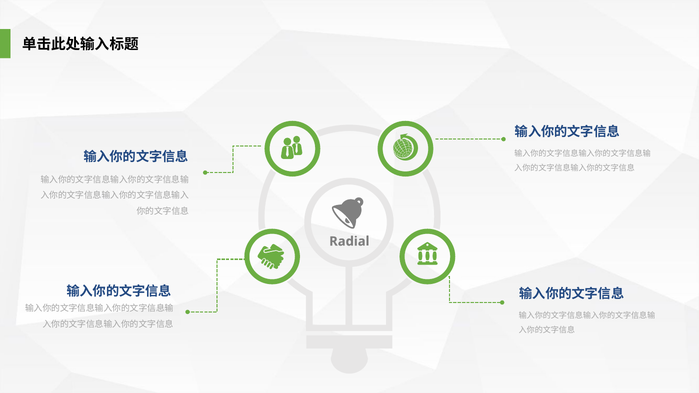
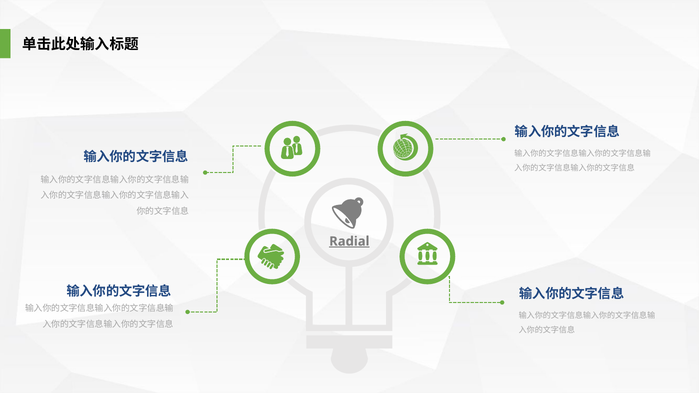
Radial underline: none -> present (349, 241)
